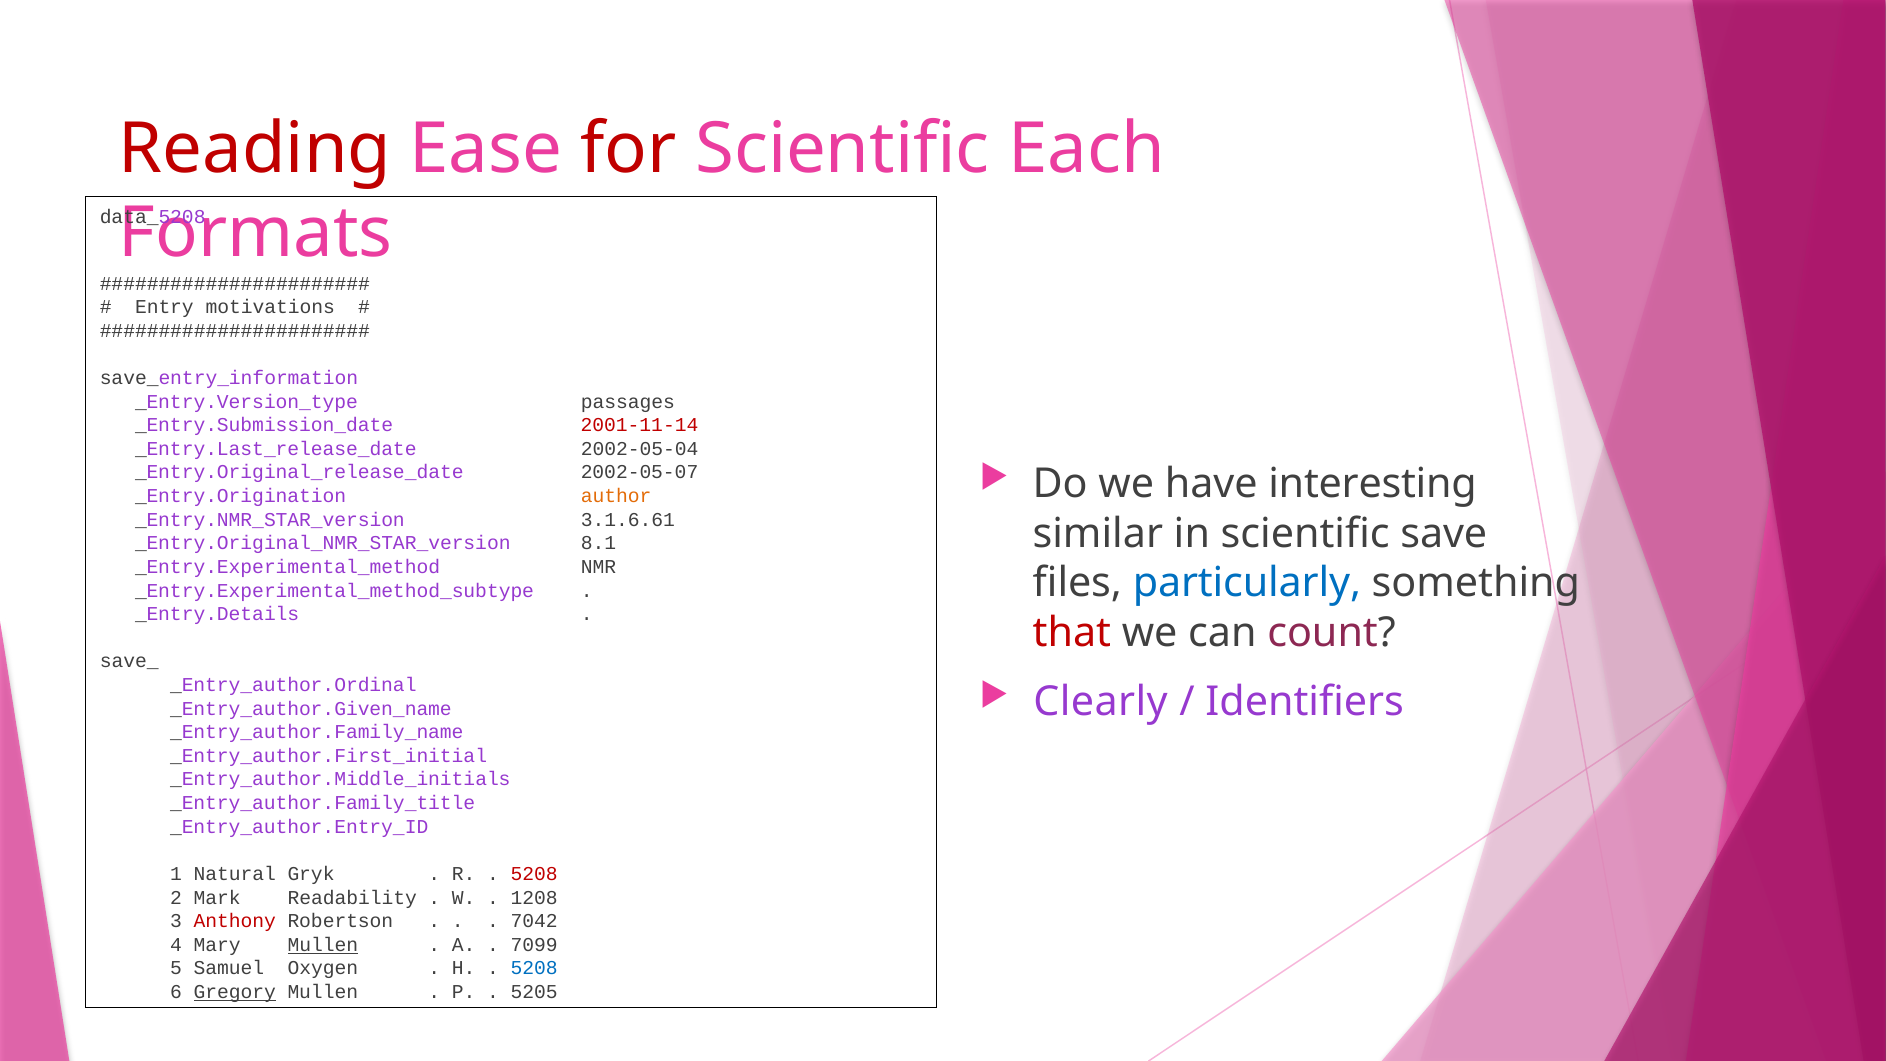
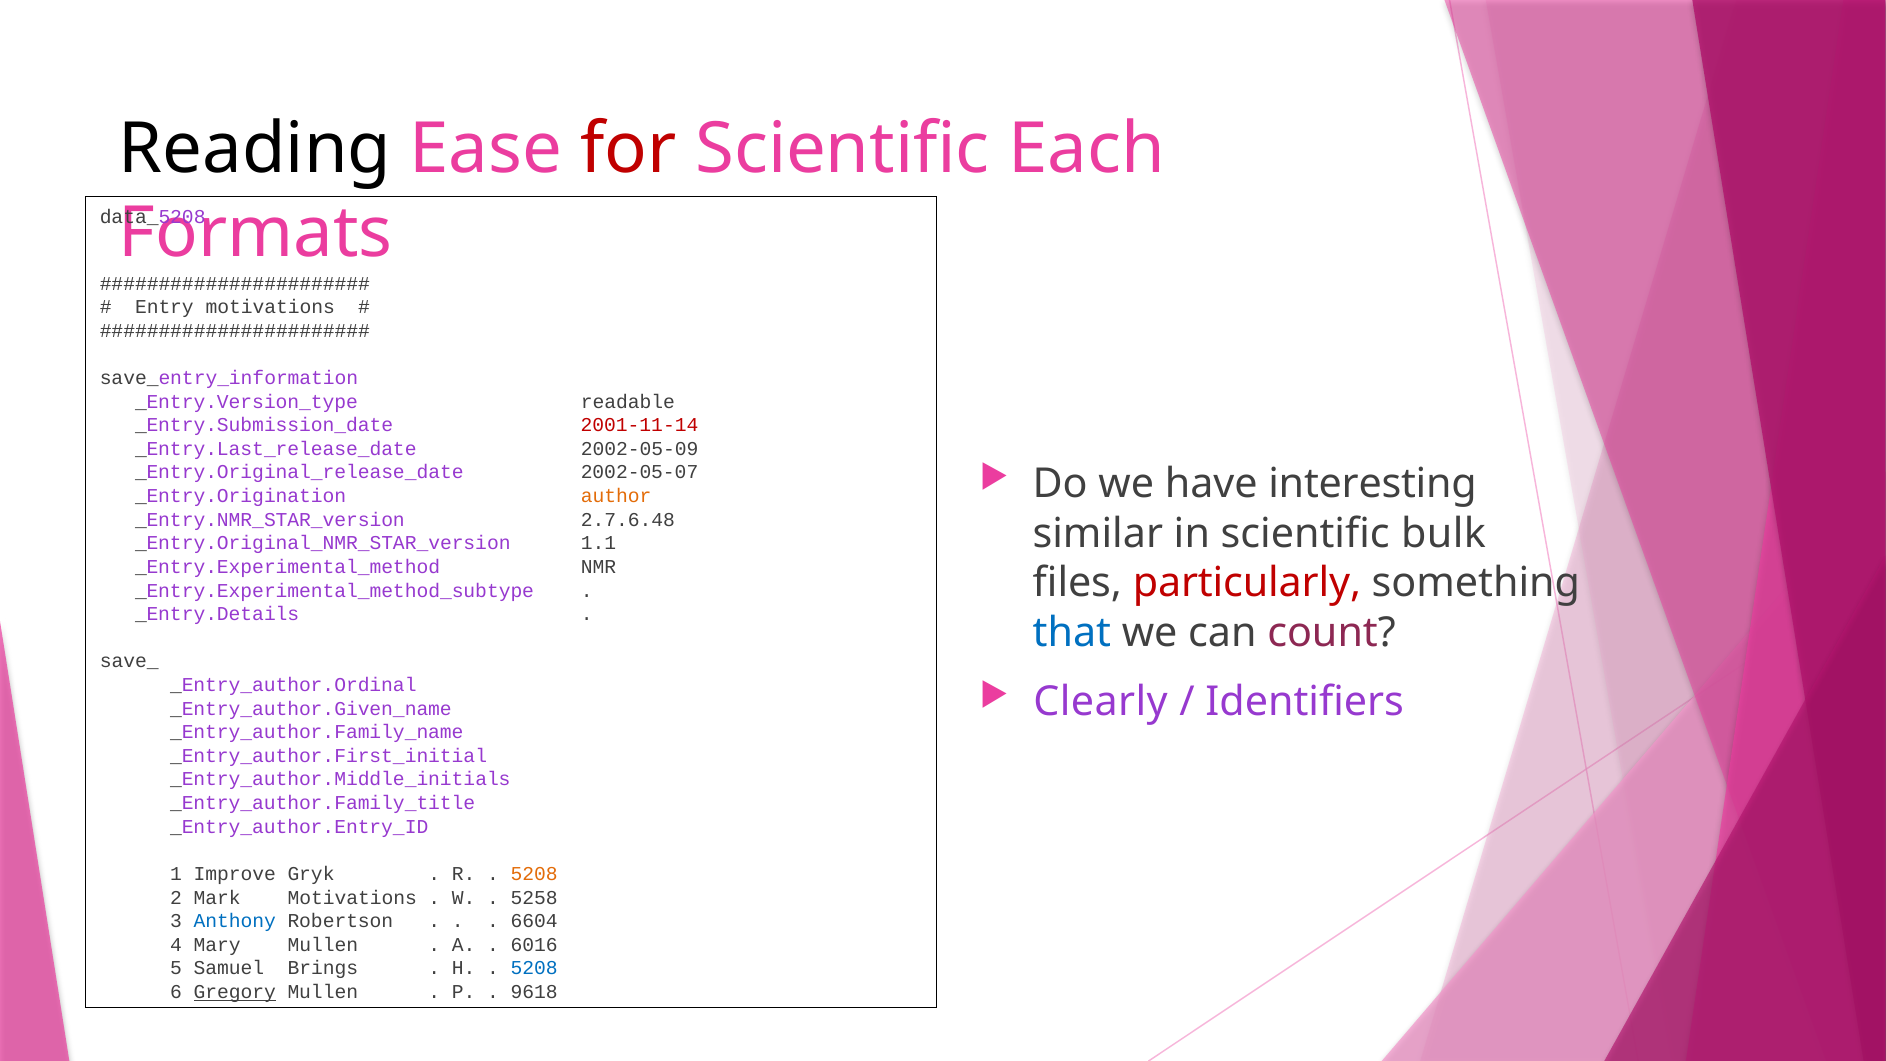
Reading colour: red -> black (255, 149)
passages: passages -> readable (628, 402)
2002-05-04: 2002-05-04 -> 2002-05-09 (640, 449)
3.1.6.61: 3.1.6.61 -> 2.7.6.48 (628, 520)
save: save -> bulk (1443, 533)
8.1: 8.1 -> 1.1 (599, 543)
particularly colour: blue -> red (1247, 583)
that colour: red -> blue (1072, 632)
Natural: Natural -> Improve (235, 874)
5208 colour: red -> orange (534, 874)
Mark Readability: Readability -> Motivations (352, 897)
1208: 1208 -> 5258 (534, 897)
Anthony colour: red -> blue (235, 921)
7042: 7042 -> 6604 (534, 921)
Mullen underline: present -> none (323, 945)
7099: 7099 -> 6016 (534, 945)
Oxygen: Oxygen -> Brings (323, 968)
5205: 5205 -> 9618 (534, 992)
